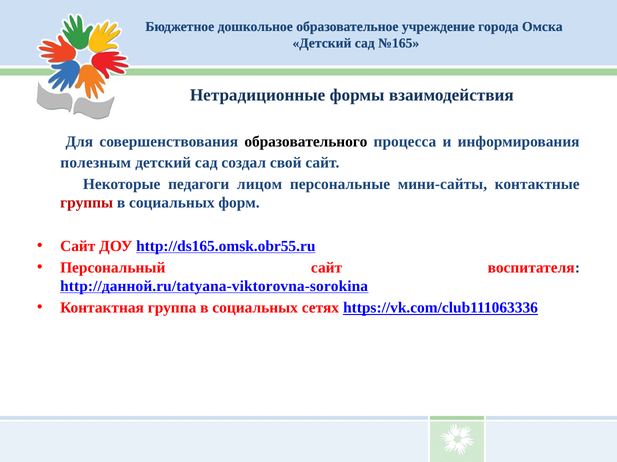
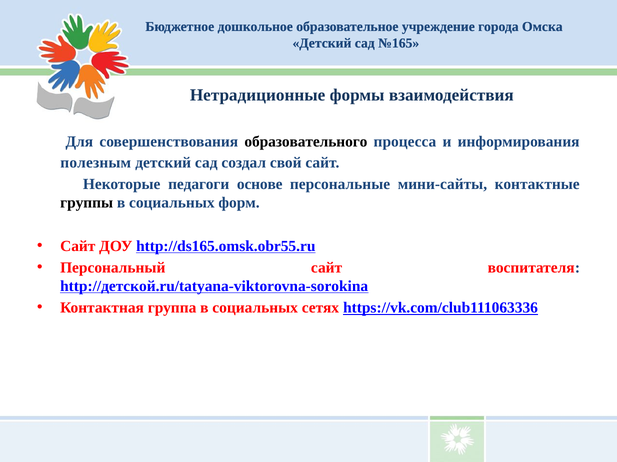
лицом: лицом -> основе (260, 185)
группы colour: red -> black (87, 203)
http://данной.ru/tatyana-viktorovna-sorokina: http://данной.ru/tatyana-viktorovna-sorokina -> http://детской.ru/tatyana-viktorovna-sorokina (214, 286)
